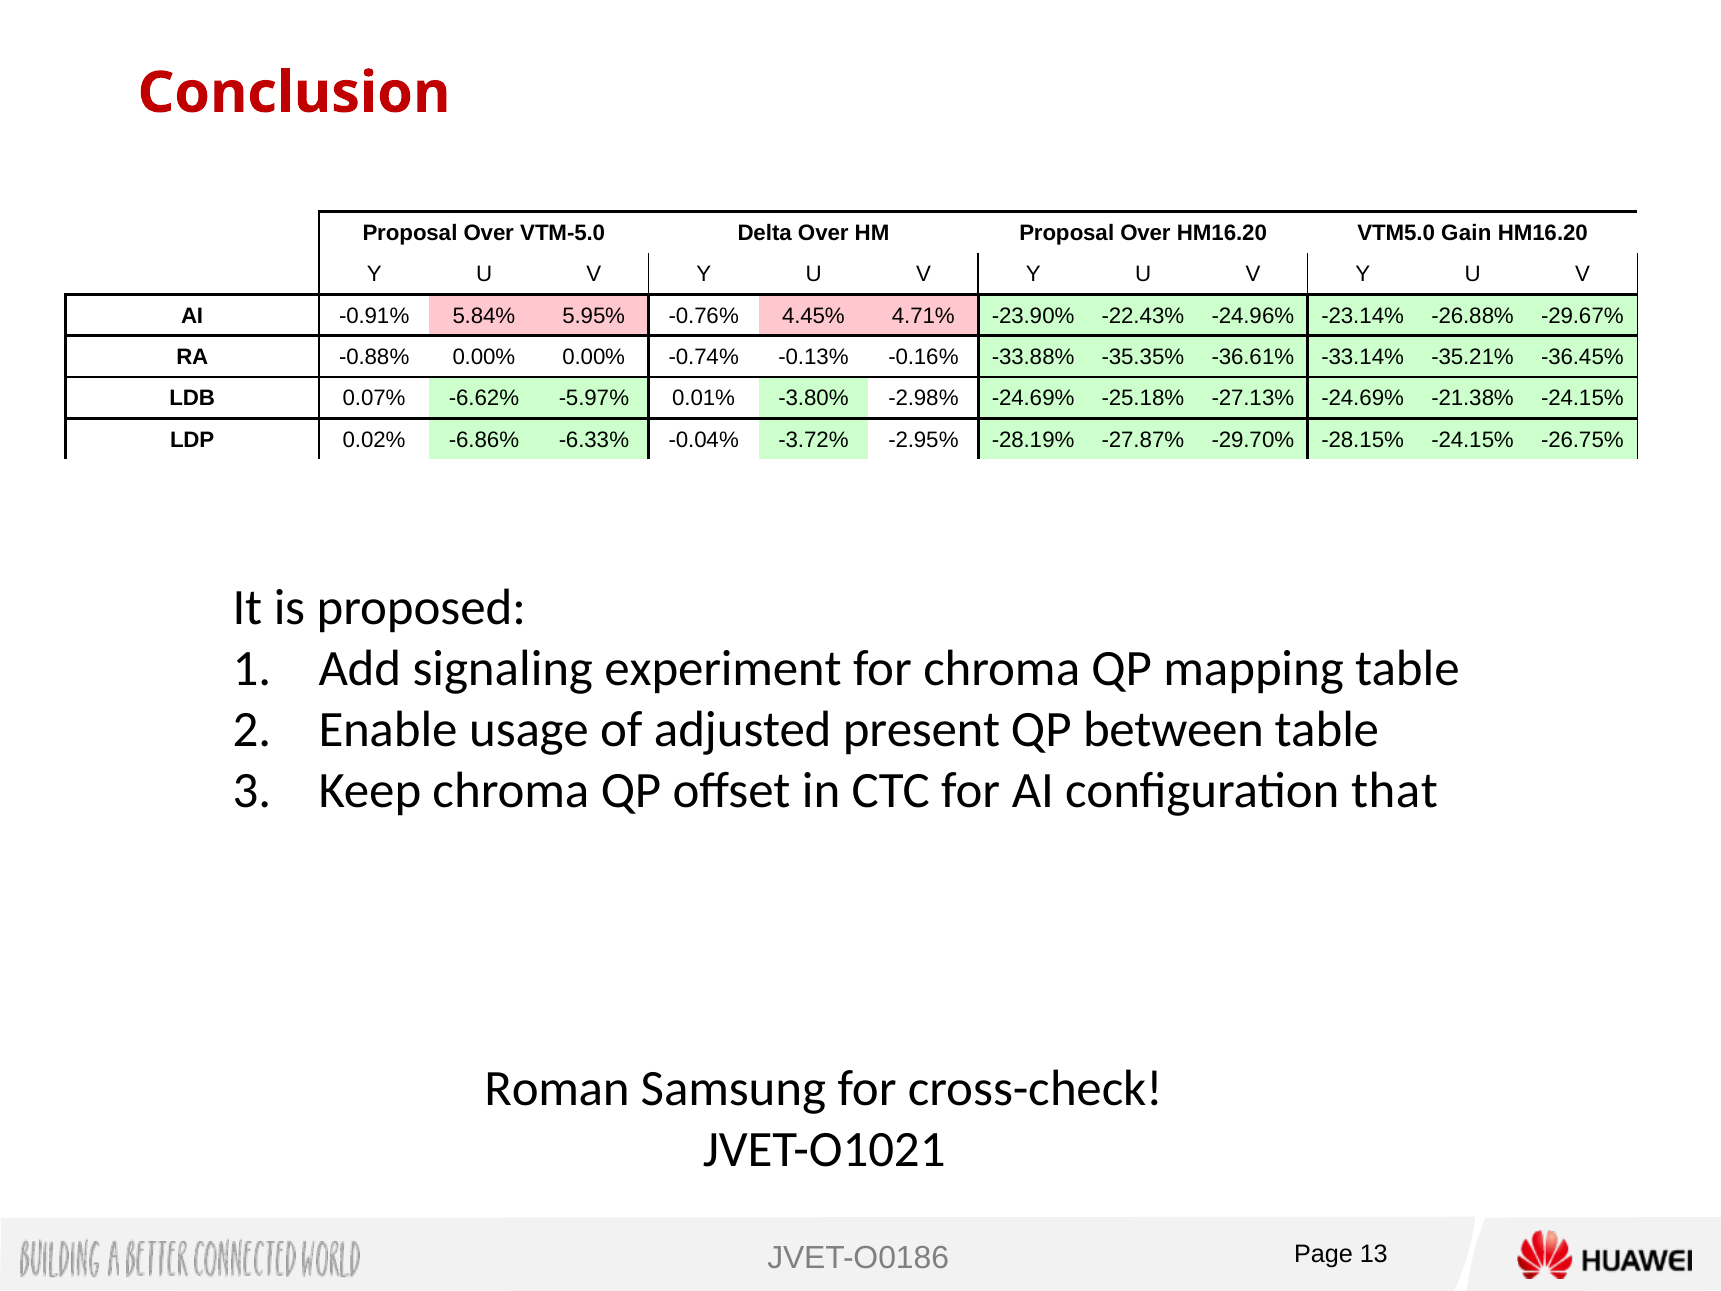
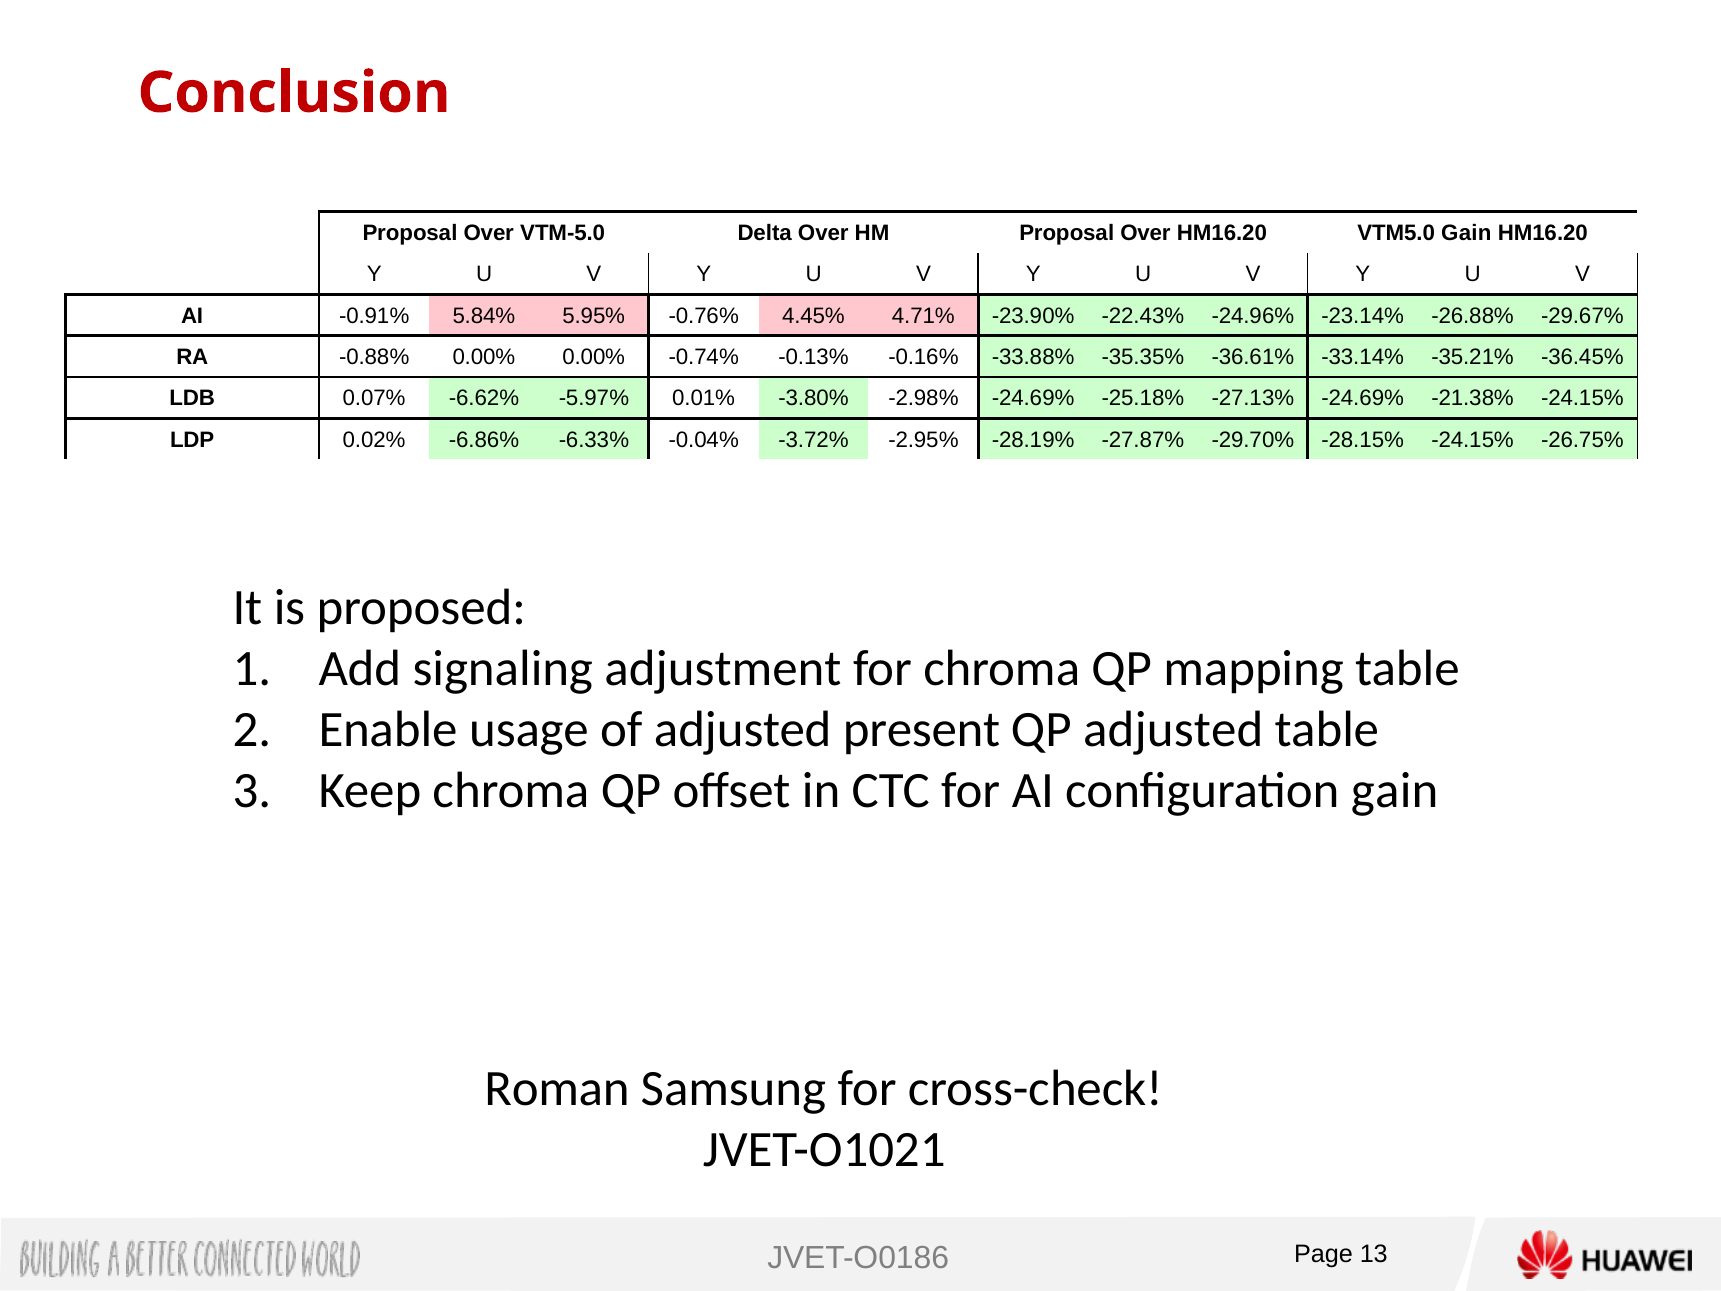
experiment: experiment -> adjustment (723, 669)
QP between: between -> adjusted (1173, 730)
configuration that: that -> gain (1395, 791)
